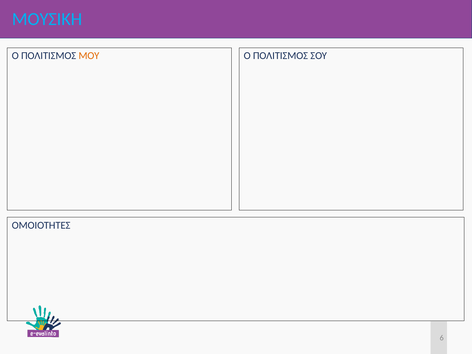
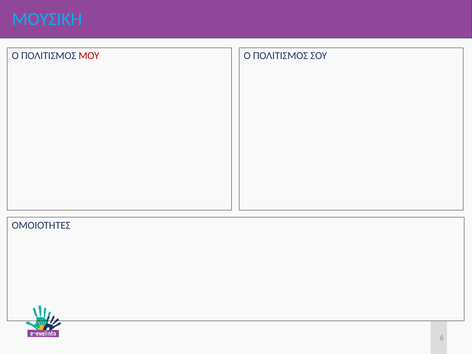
ΜΟΥ colour: orange -> red (89, 56)
